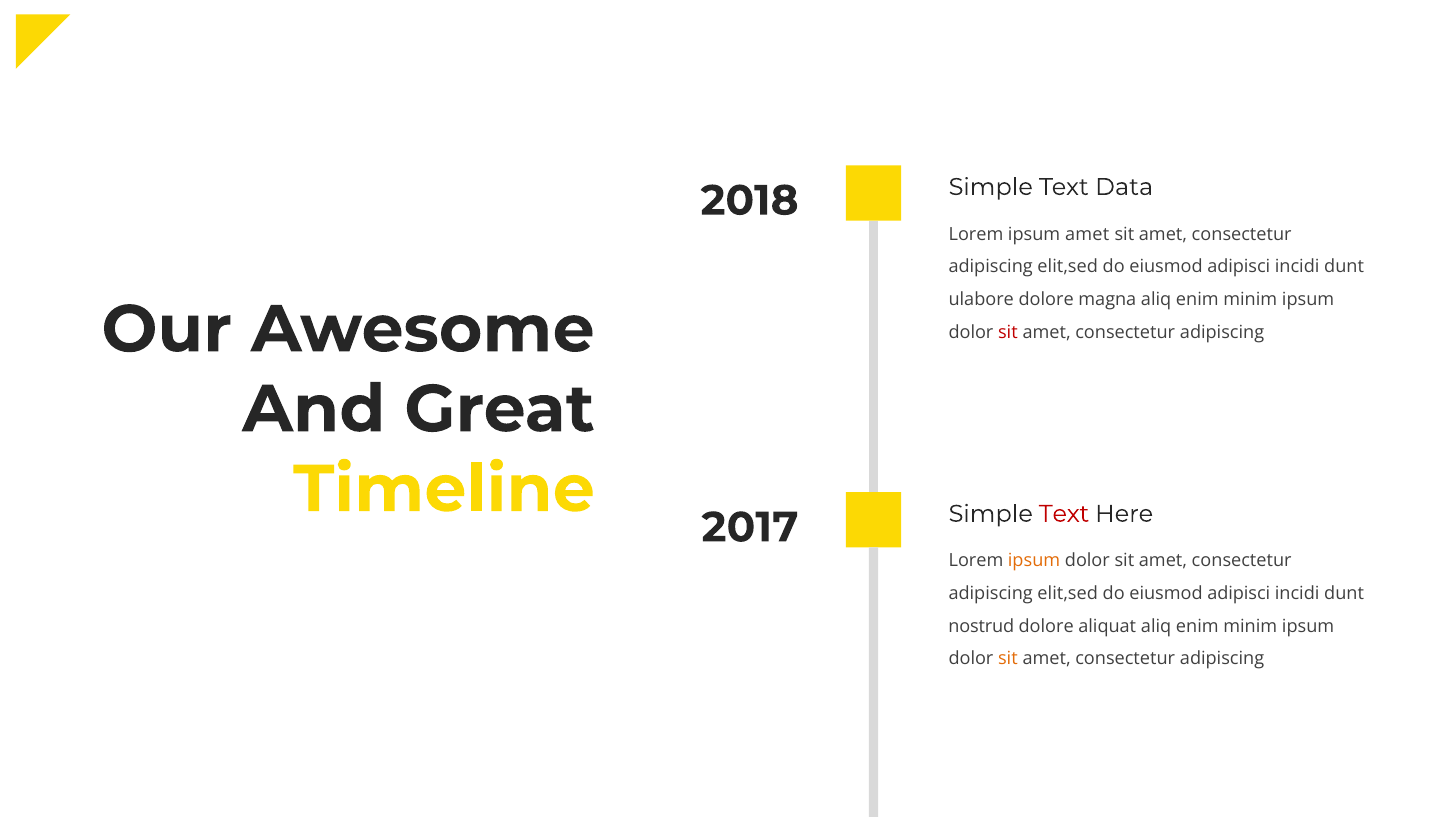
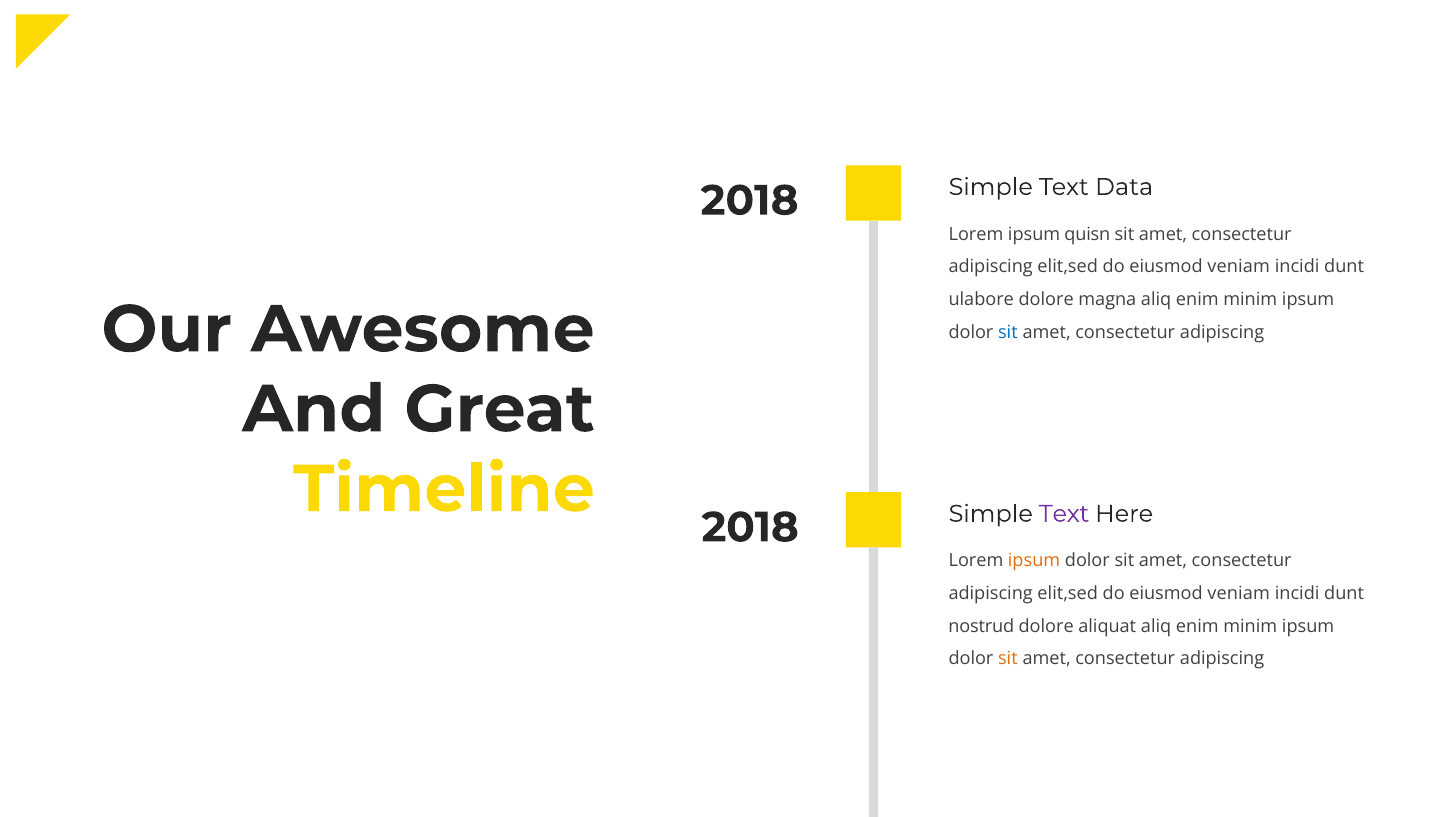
ipsum amet: amet -> quisn (1087, 234)
adipisci: adipisci -> veniam (1239, 267)
sit colour: red -> blue (1008, 332)
2017: 2017 -> 2018 (750, 528)
Text colour: red -> purple (1064, 514)
adipisci: adipisci -> veniam (1239, 594)
